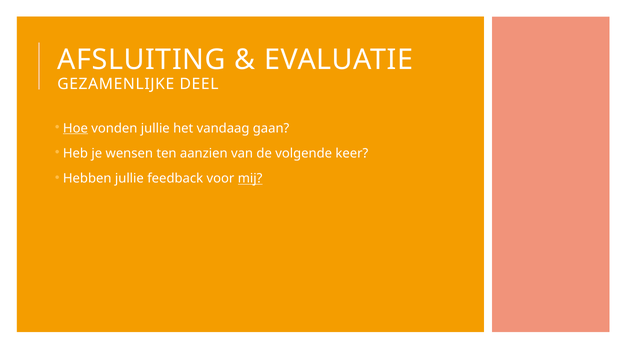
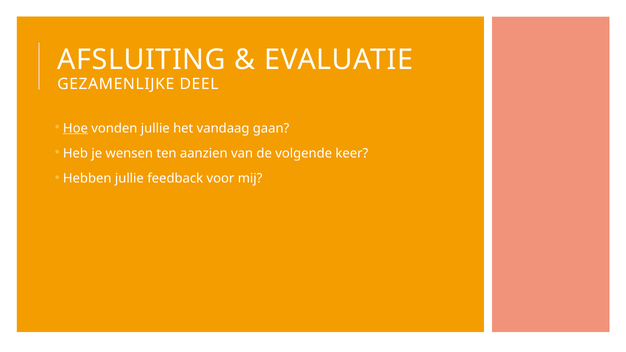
mij underline: present -> none (250, 179)
